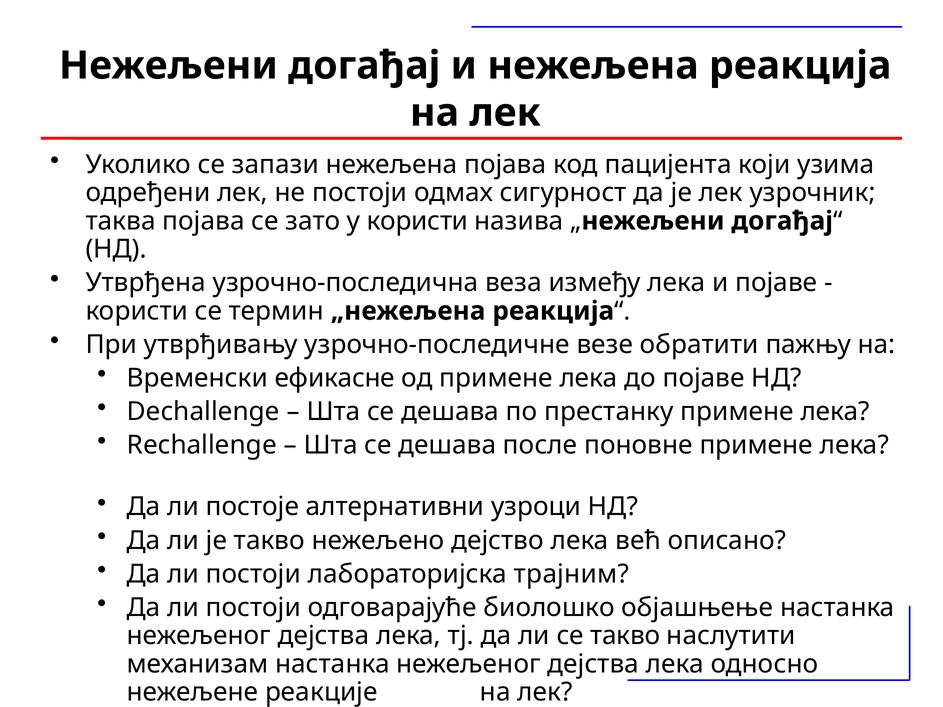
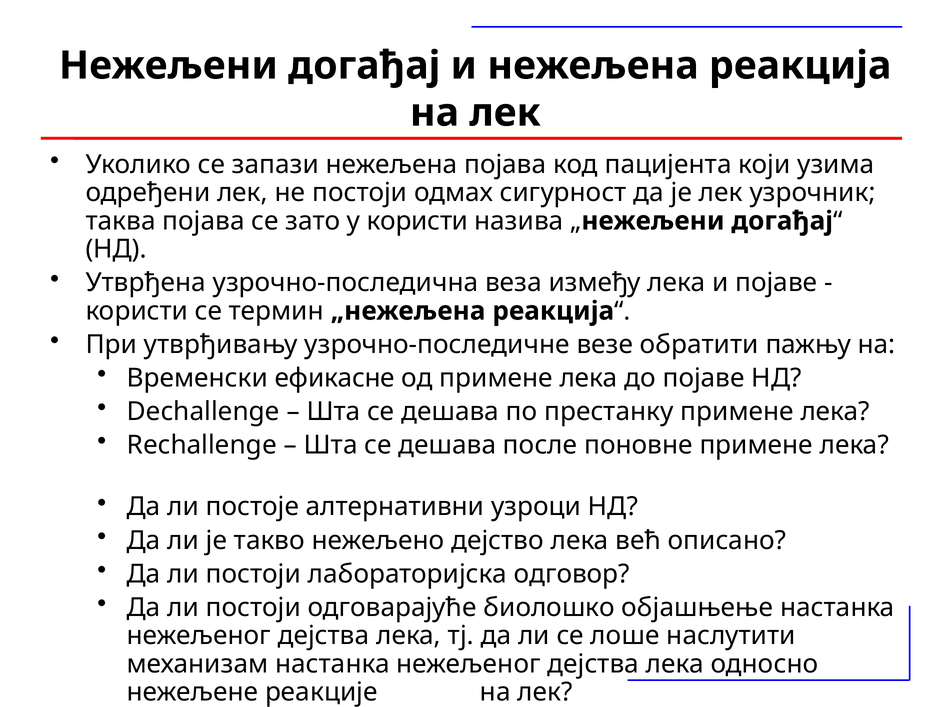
трајним: трајним -> одговор (572, 574)
се такво: такво -> лоше (625, 636)
